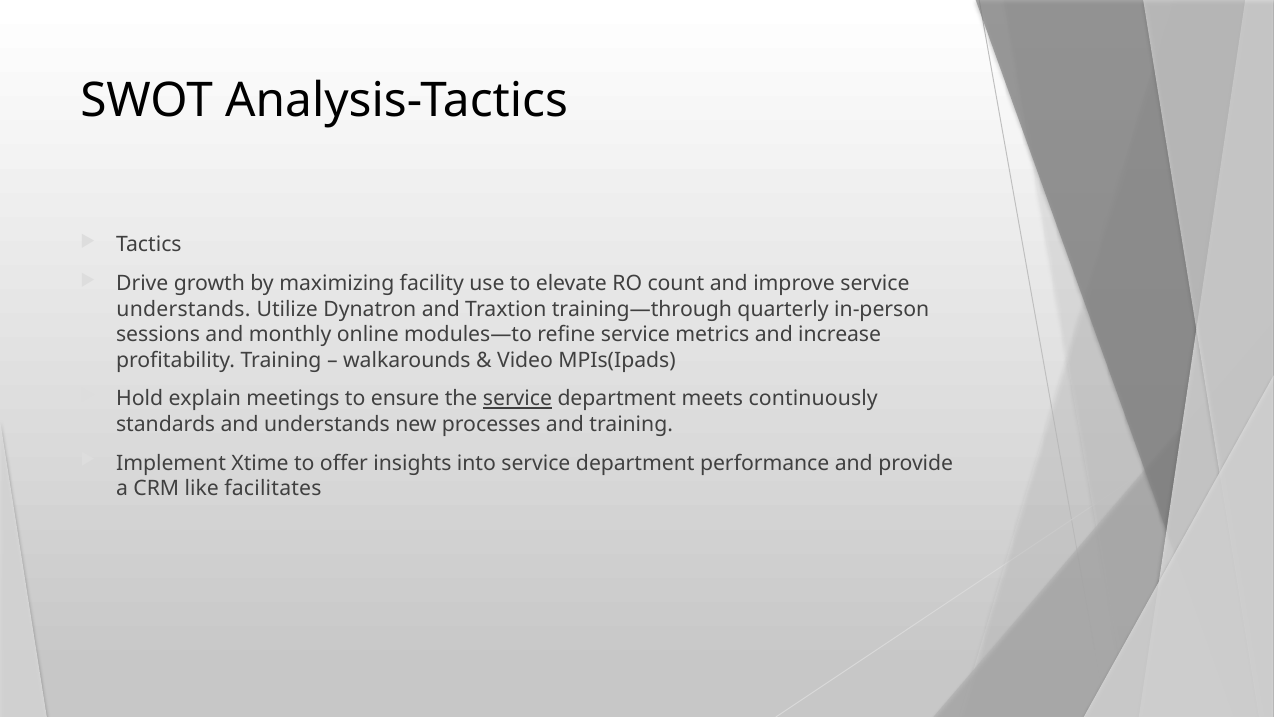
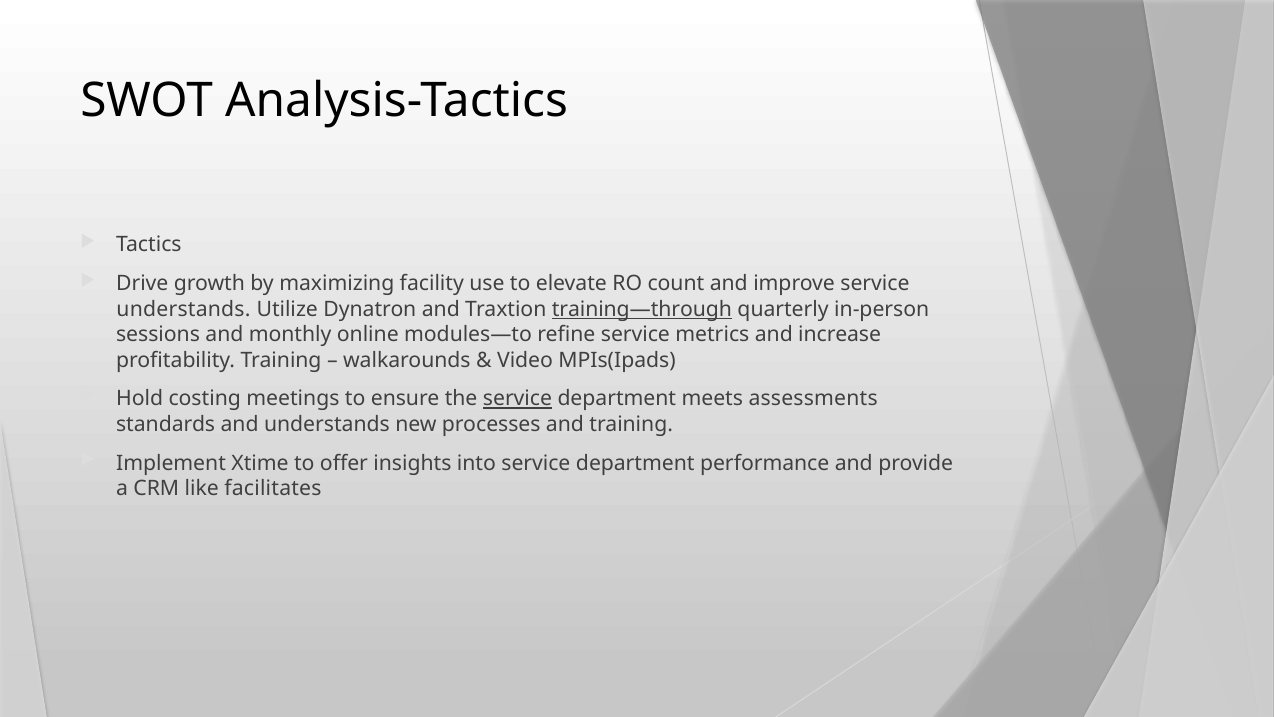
training—through underline: none -> present (642, 309)
explain: explain -> costing (205, 399)
continuously: continuously -> assessments (813, 399)
